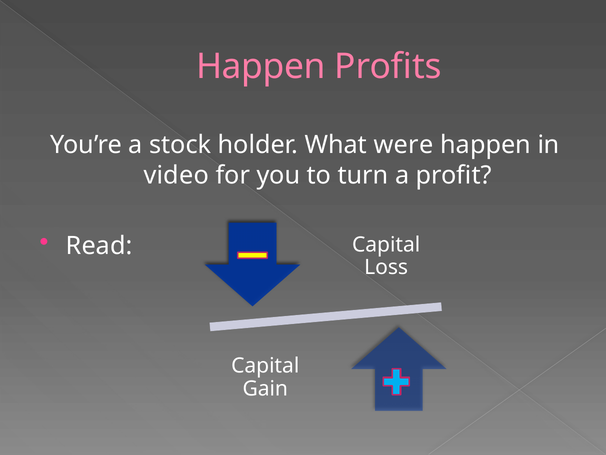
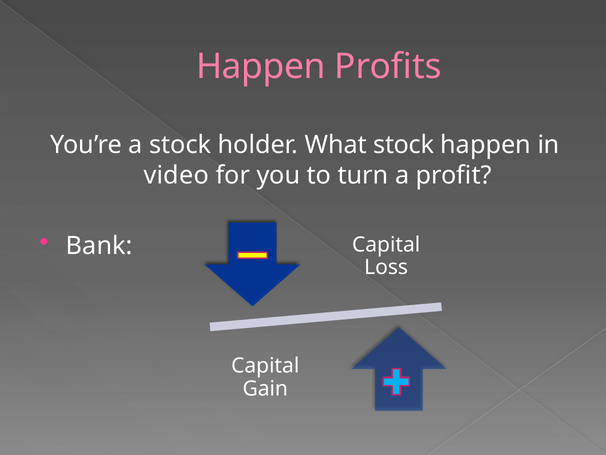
What were: were -> stock (404, 145)
Read: Read -> Bank (99, 246)
